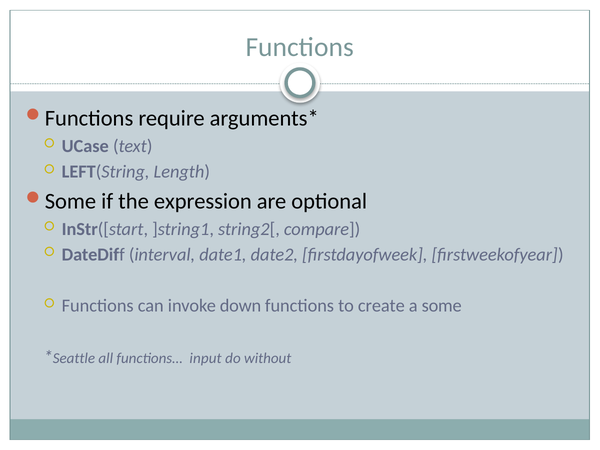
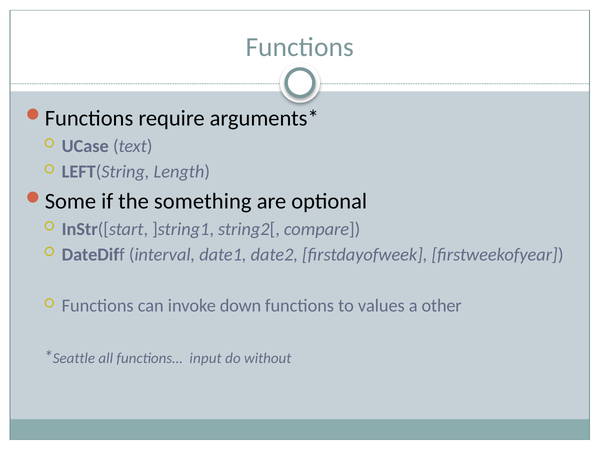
expression: expression -> something (203, 201)
create: create -> values (381, 306)
some: some -> other (442, 306)
